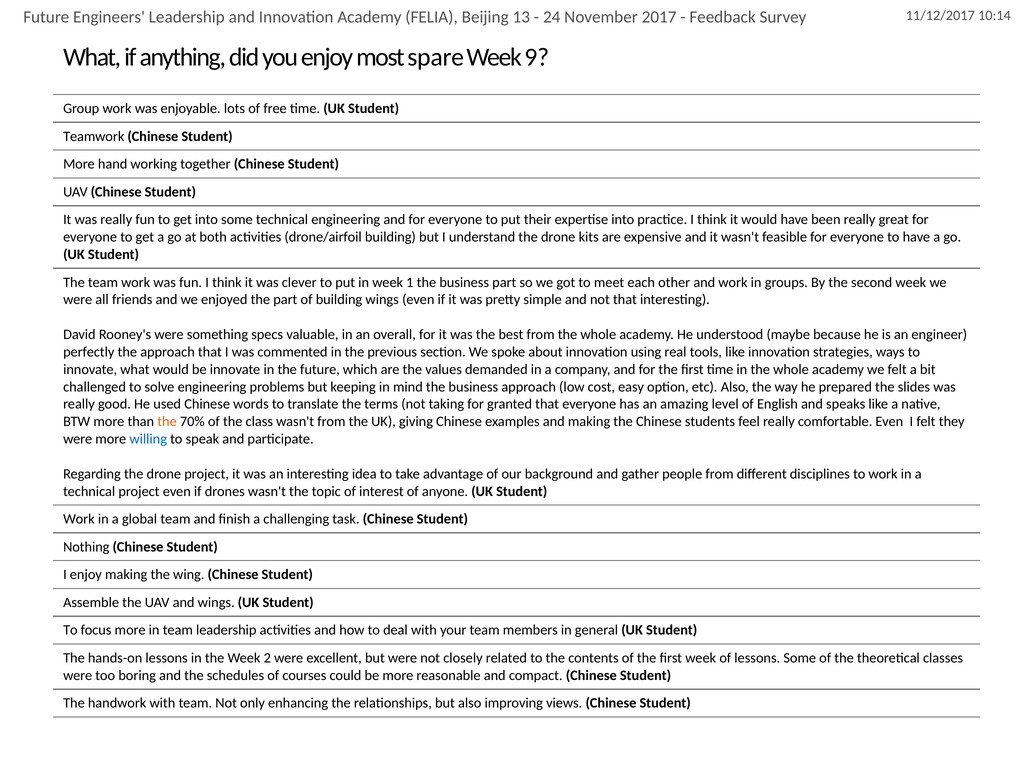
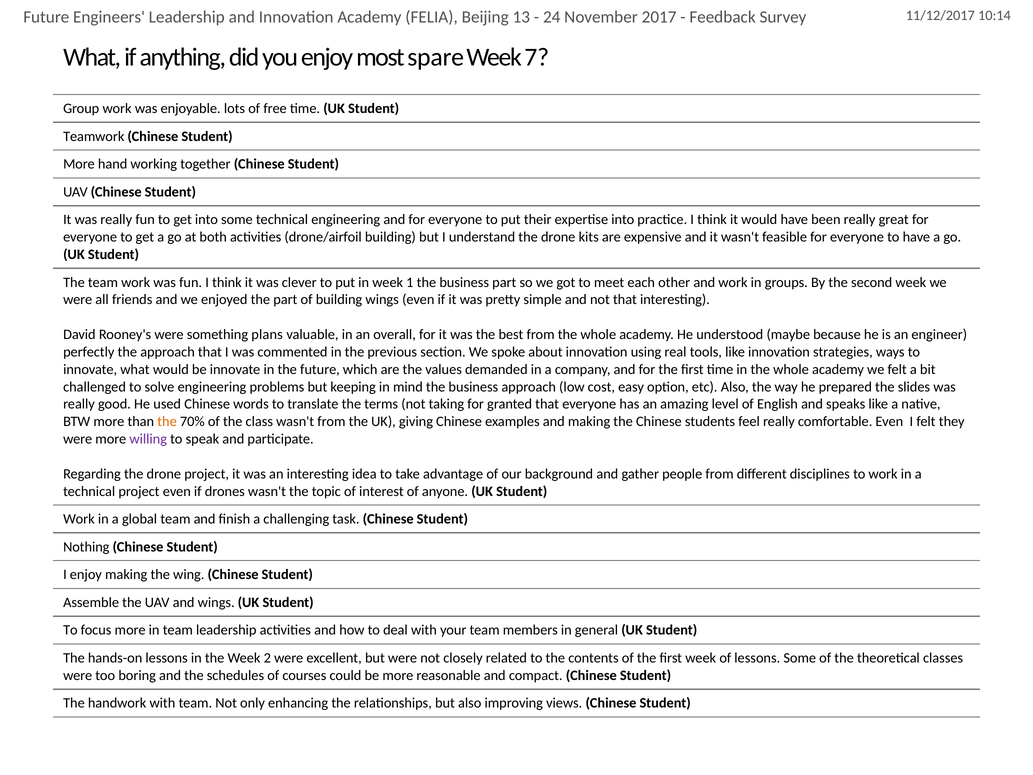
9: 9 -> 7 (537, 57)
specs: specs -> plans (267, 334)
willing colour: blue -> purple (148, 439)
